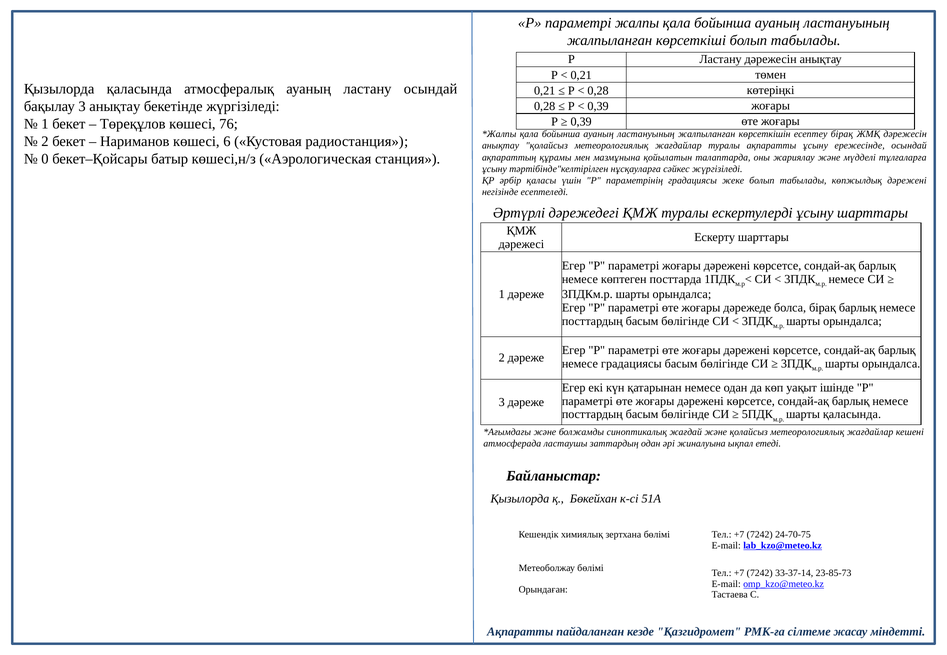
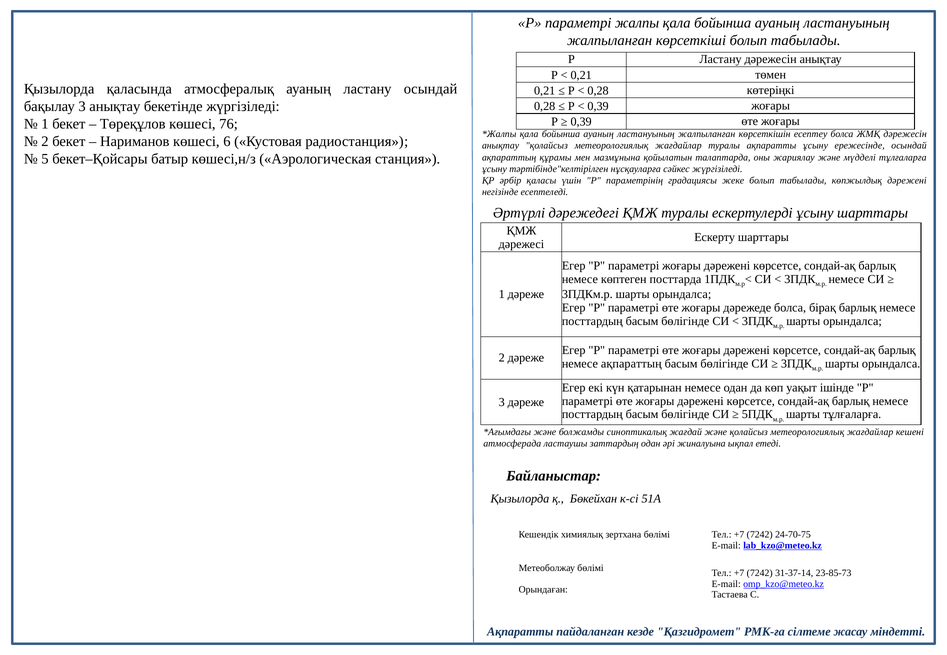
есептеу бірақ: бірақ -> болса (842, 134)
0: 0 -> 5 (45, 159)
немесе градациясы: градациясы -> ақпараттың (631, 364)
шарты қаласында: қаласында -> тұлғаларға (852, 415)
33-37-14: 33-37-14 -> 31-37-14 (794, 574)
